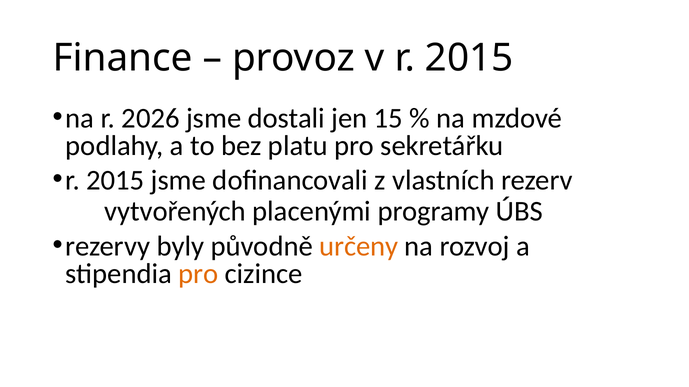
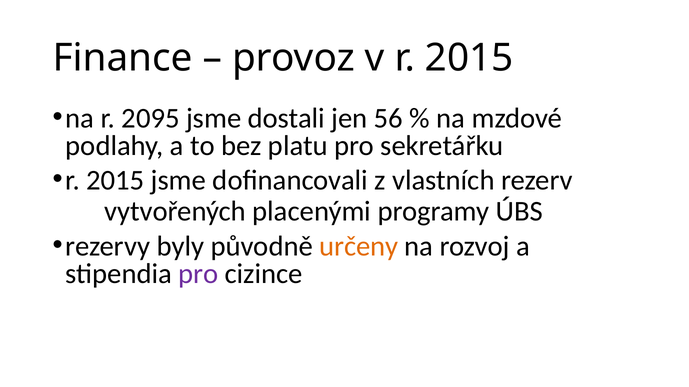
2026: 2026 -> 2095 (151, 118)
15: 15 -> 56 (388, 118)
pro colour: orange -> purple (198, 274)
